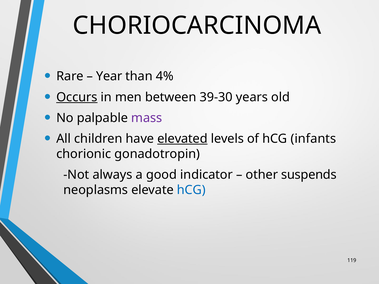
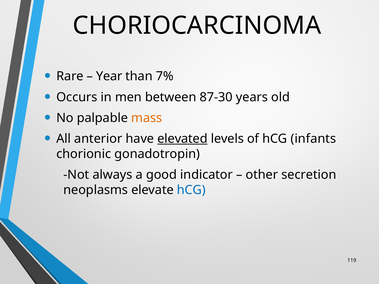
4%: 4% -> 7% (165, 76)
Occurs underline: present -> none (77, 97)
39-30: 39-30 -> 87-30 (216, 97)
mass colour: purple -> orange (147, 118)
children: children -> anterior (98, 139)
suspends: suspends -> secretion (309, 175)
